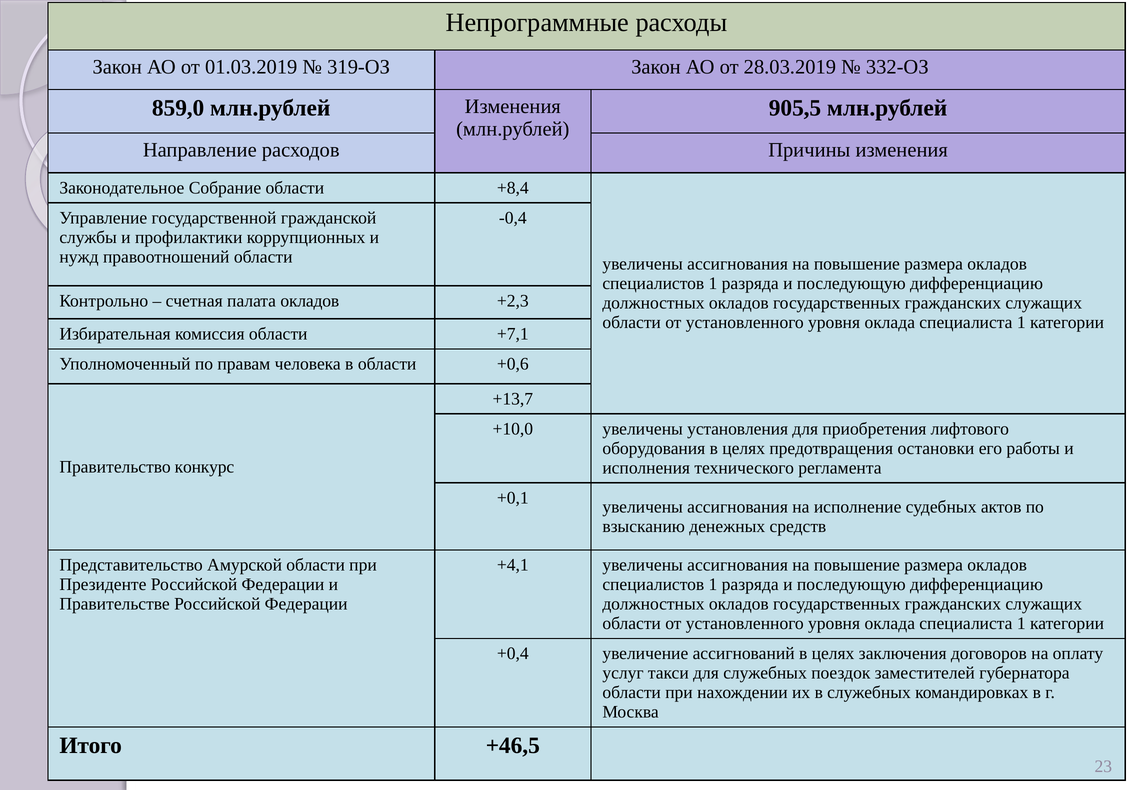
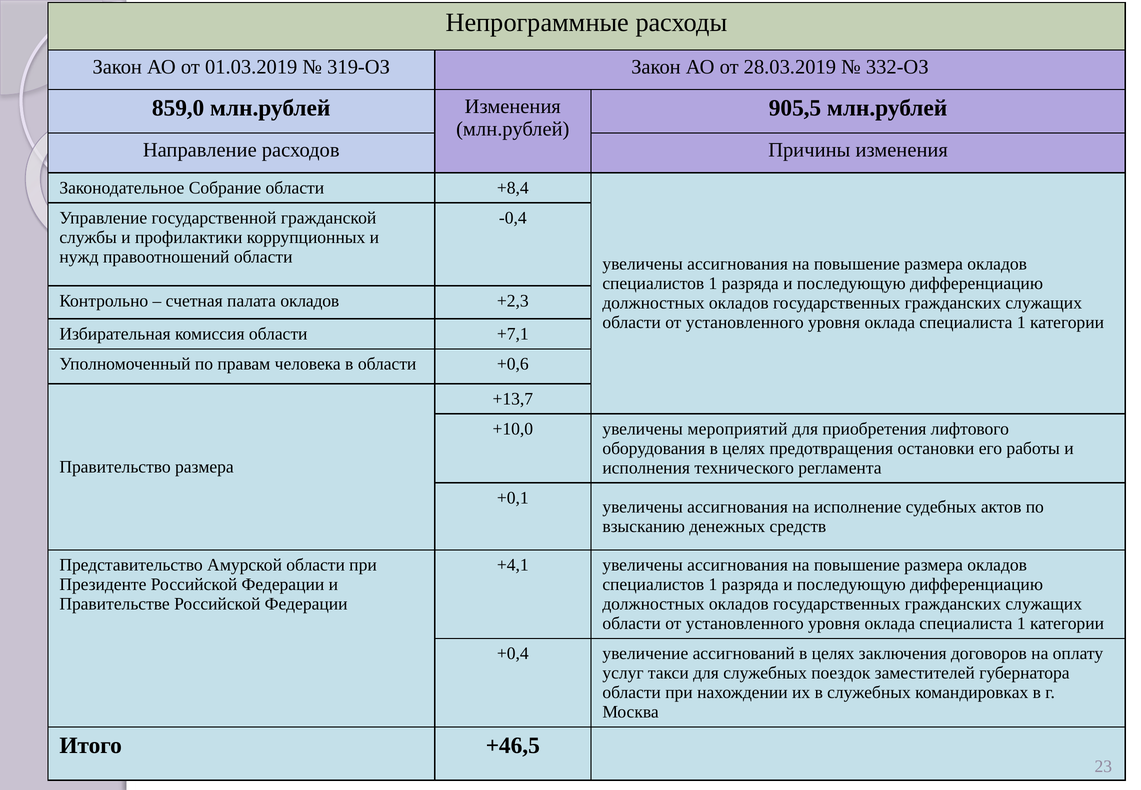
установления: установления -> мероприятий (738, 429)
Правительство конкурс: конкурс -> размера (204, 467)
